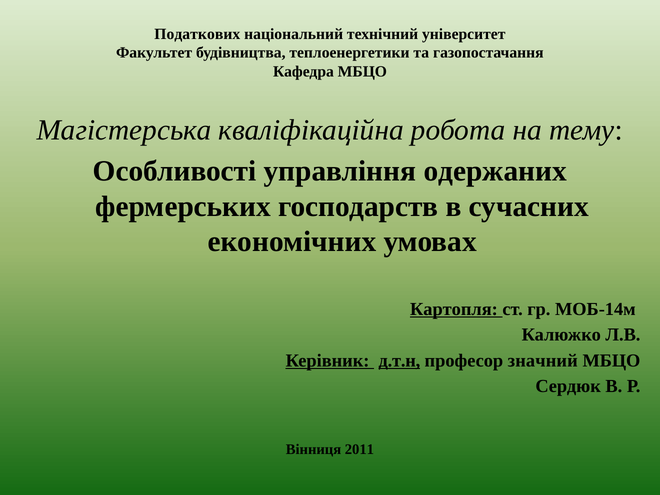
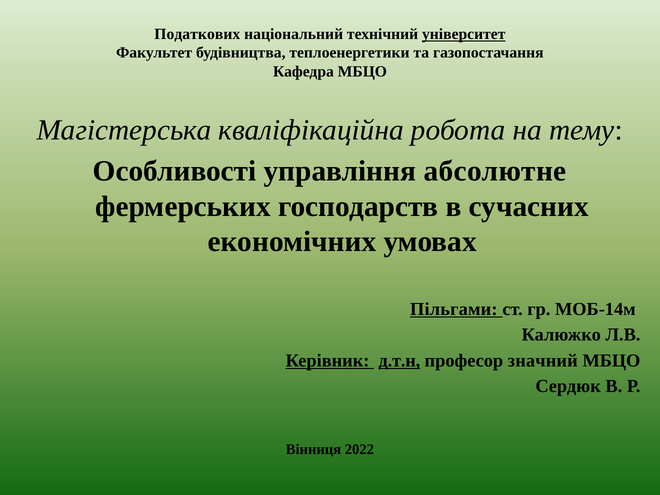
університет underline: none -> present (464, 34)
одержаних: одержаних -> абсолютне (495, 171)
Картопля: Картопля -> Пільгами (454, 309)
2011: 2011 -> 2022 (359, 450)
